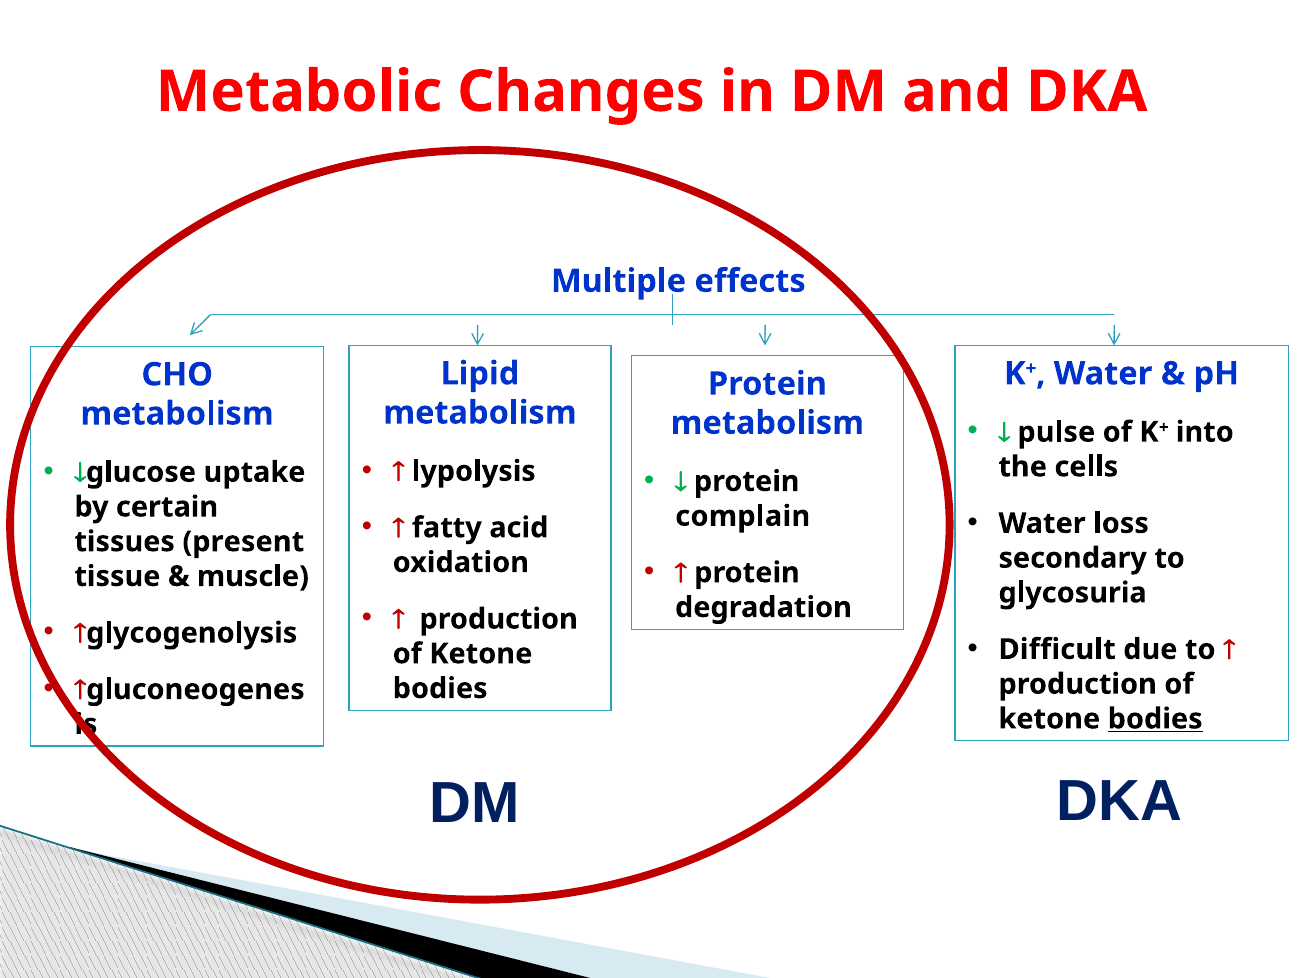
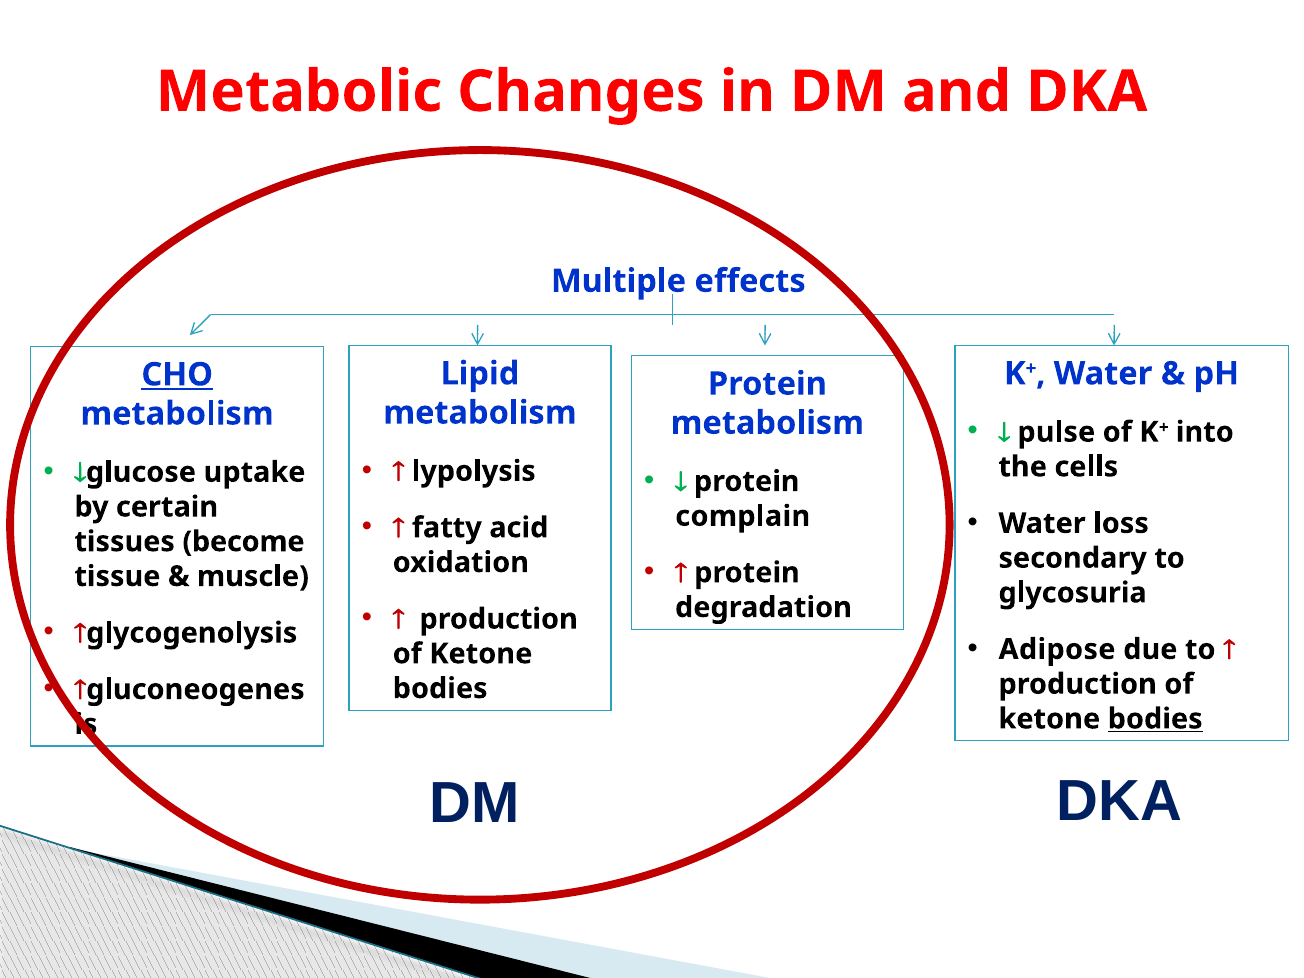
CHO underline: none -> present (177, 375)
present: present -> become (243, 542)
Difficult: Difficult -> Adipose (1057, 649)
